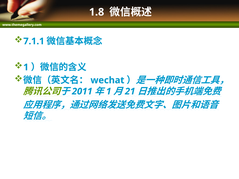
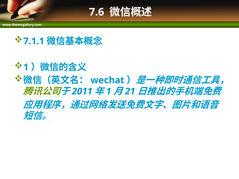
1.8: 1.8 -> 7.6 (97, 12)
